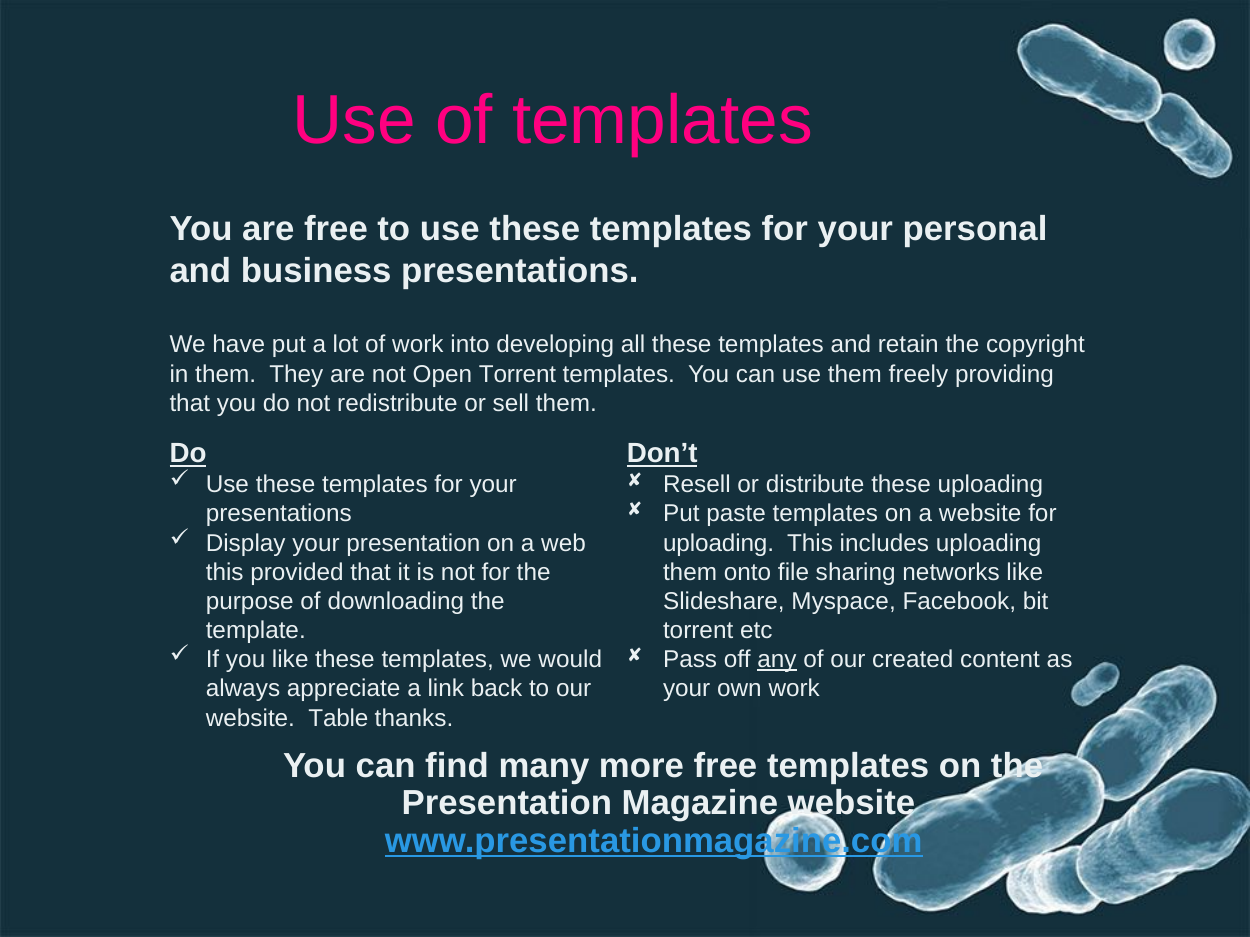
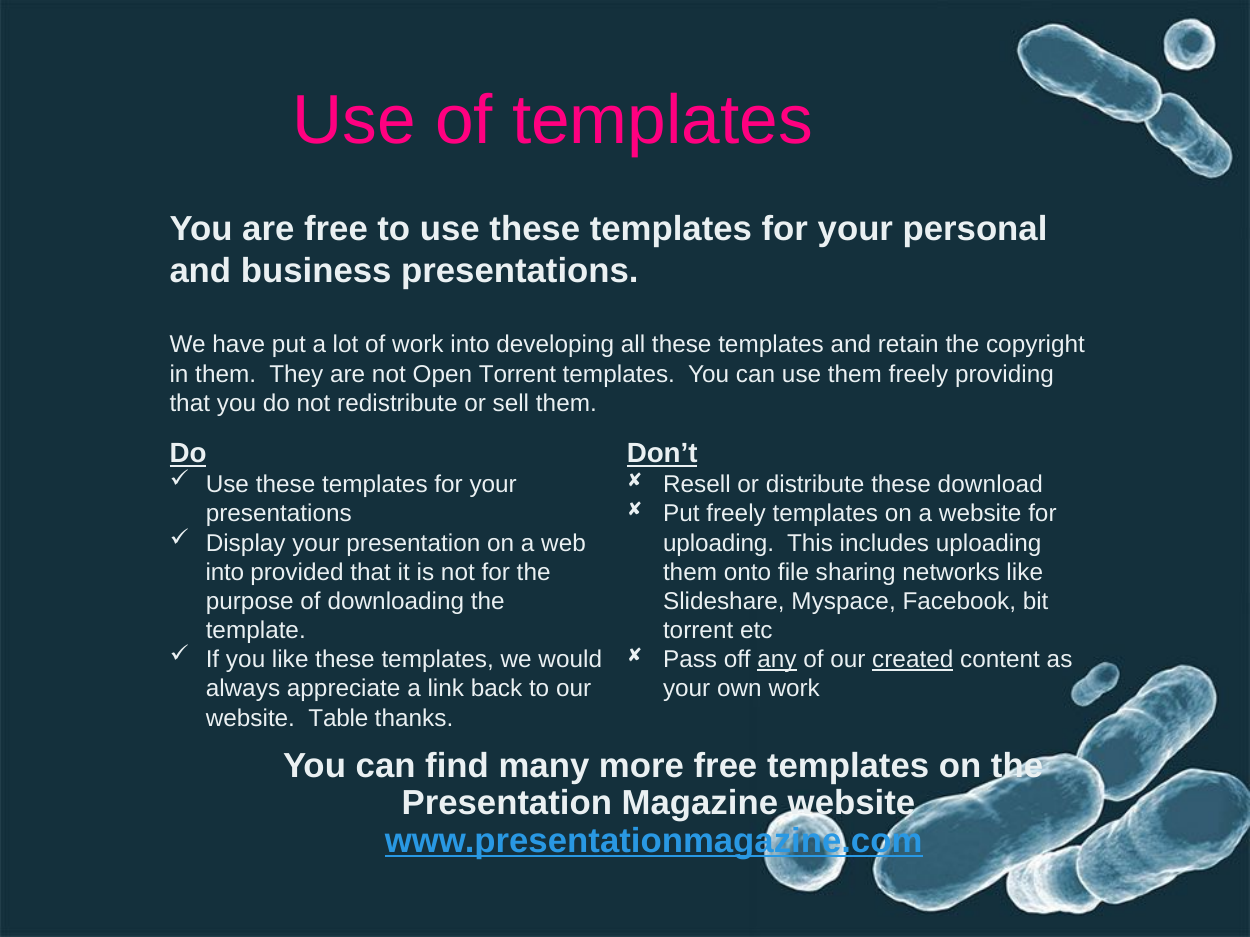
these uploading: uploading -> download (990, 485)
Put paste: paste -> freely (736, 514)
this: this -> into (225, 573)
created underline: none -> present (913, 660)
